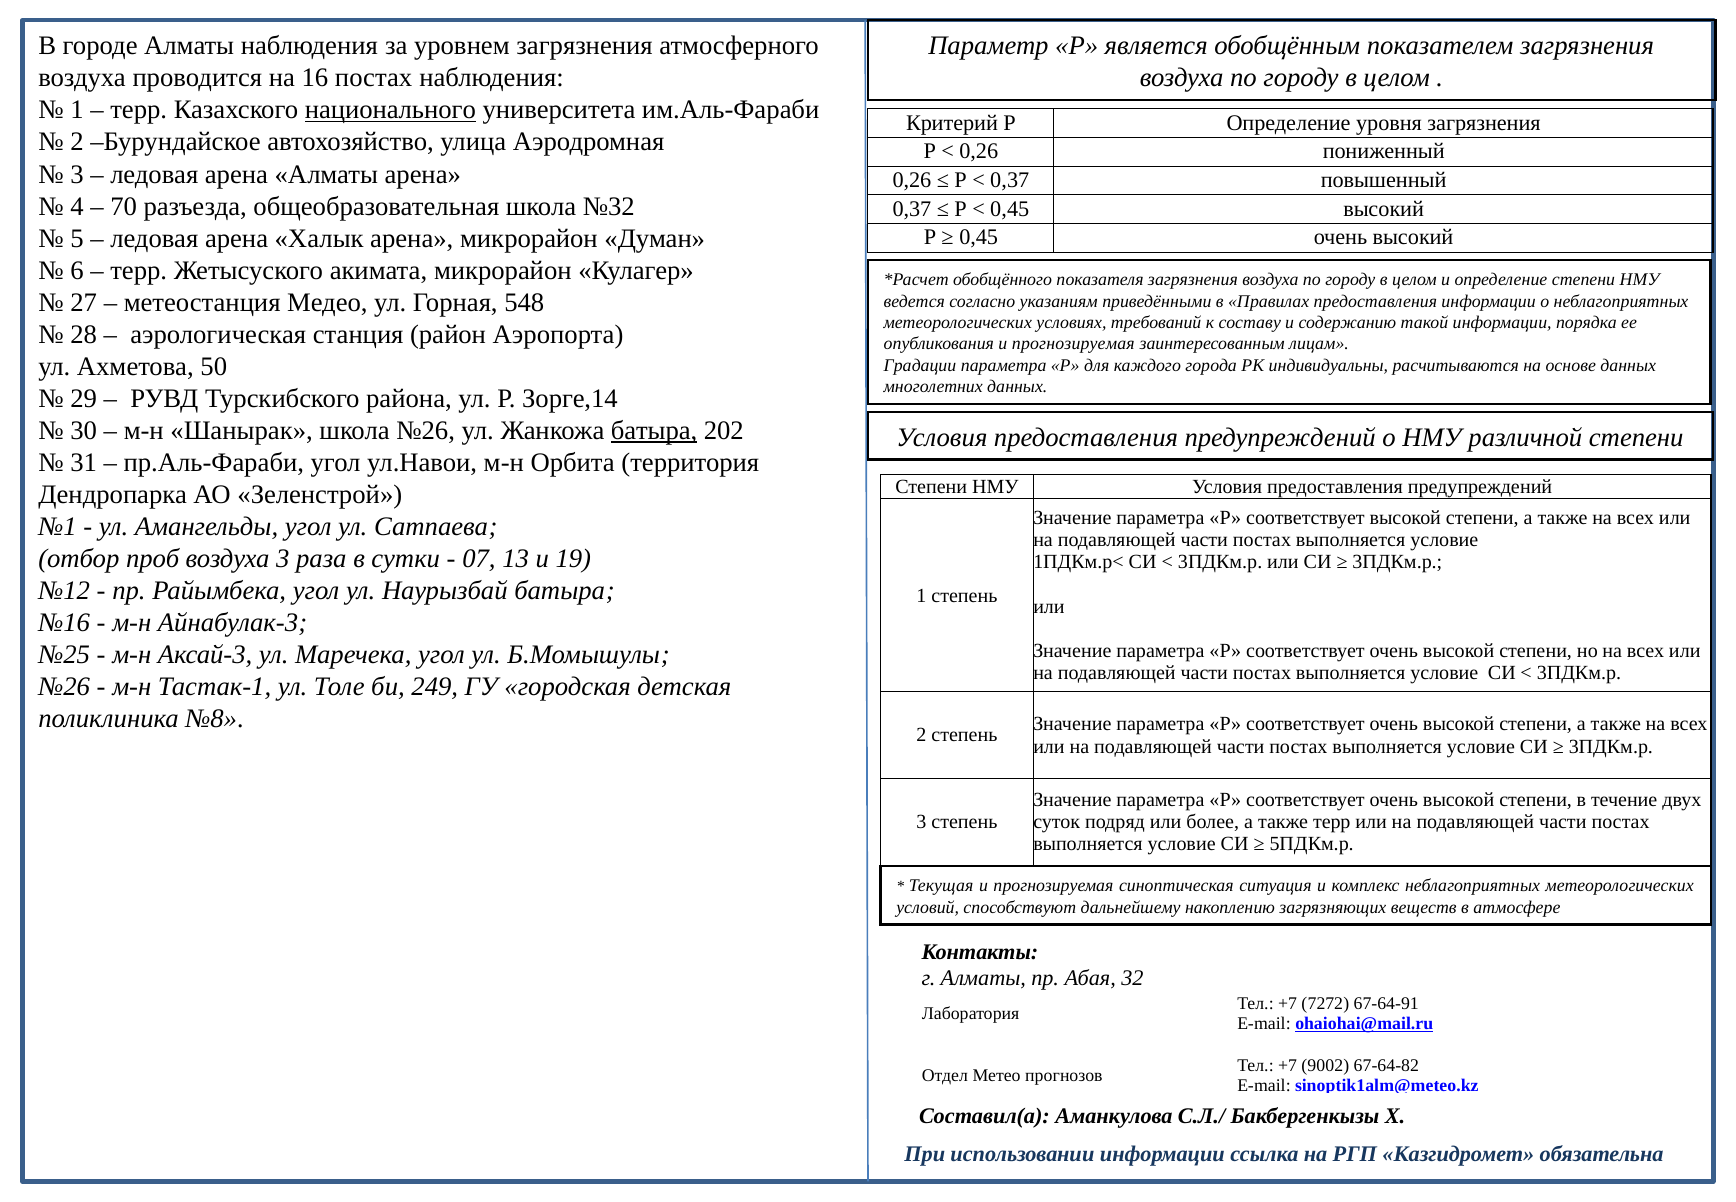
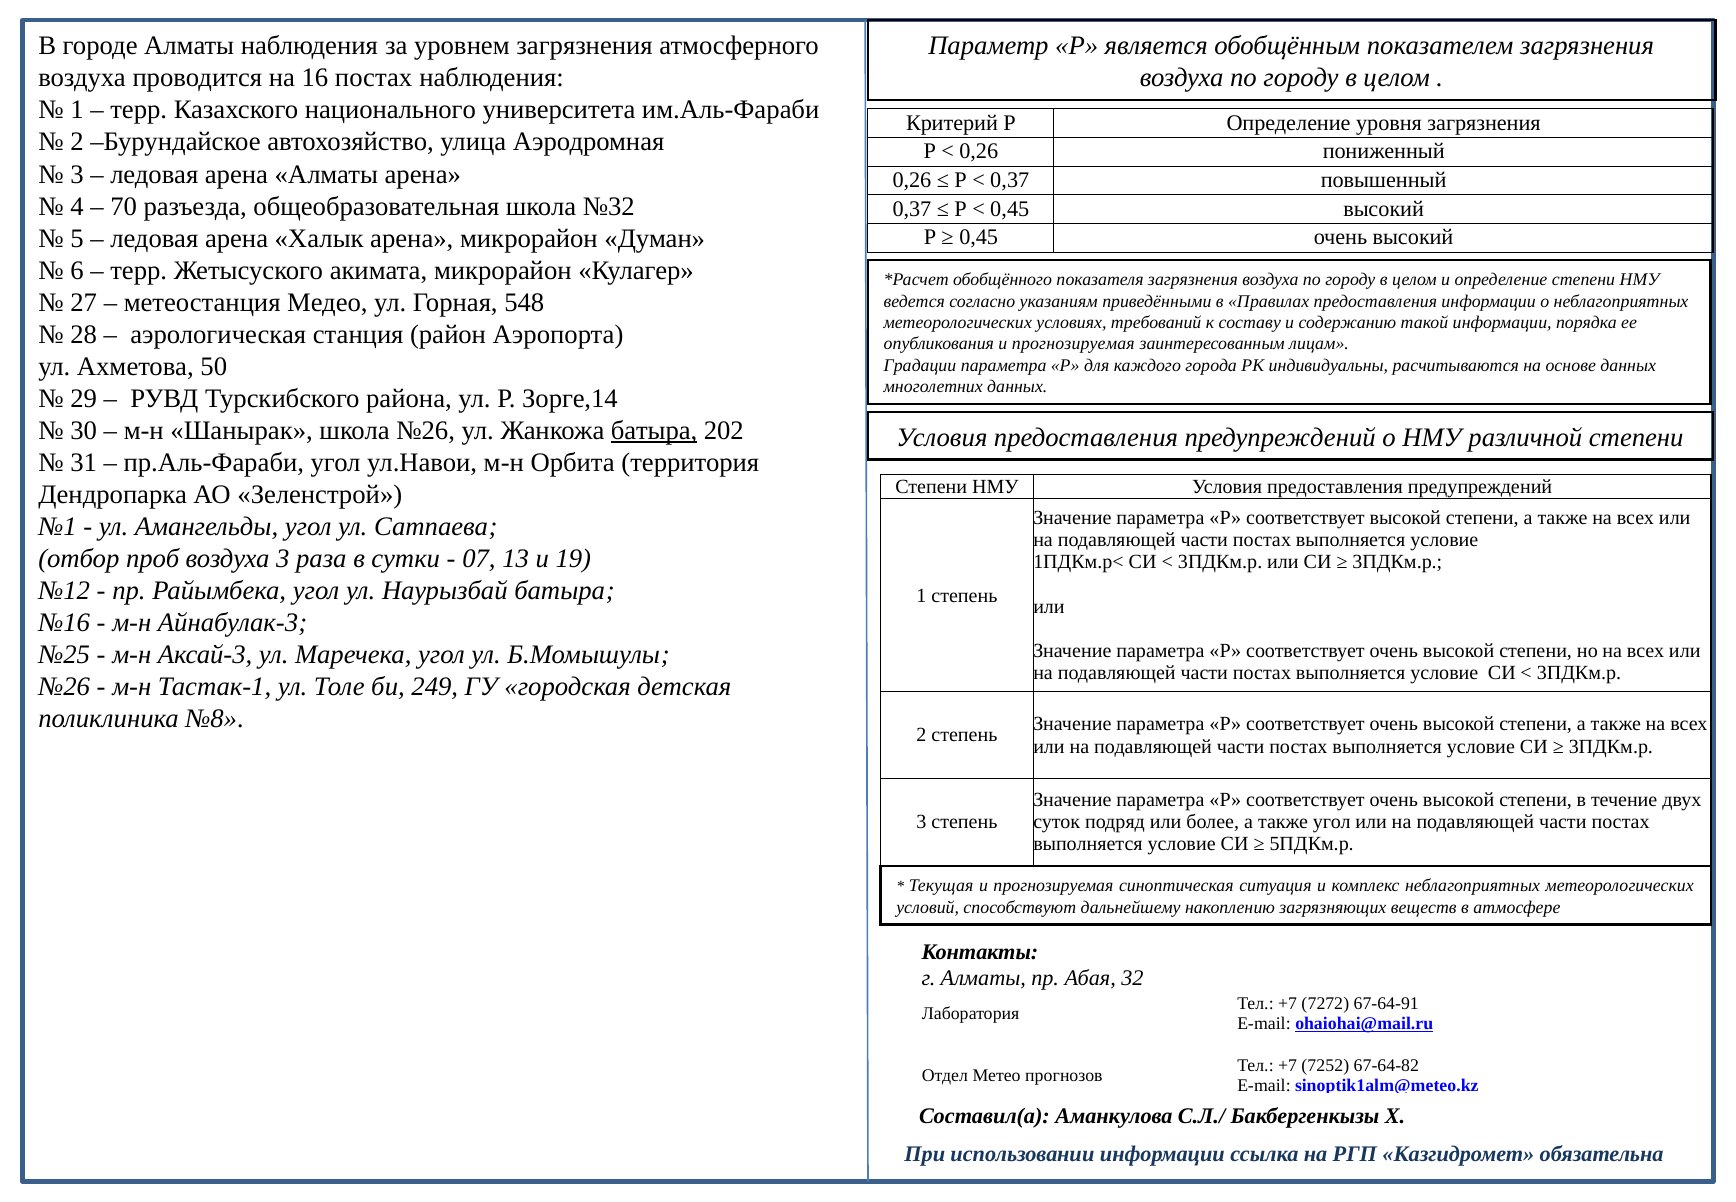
национального underline: present -> none (390, 110)
также терр: терр -> угол (1332, 822)
9002: 9002 -> 7252 (1325, 1066)
